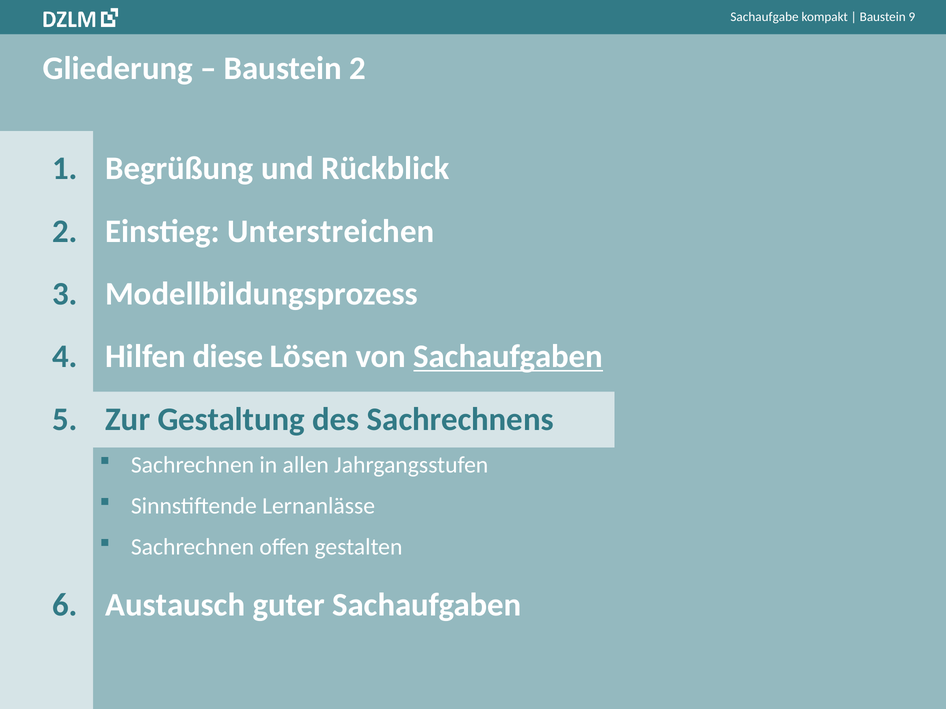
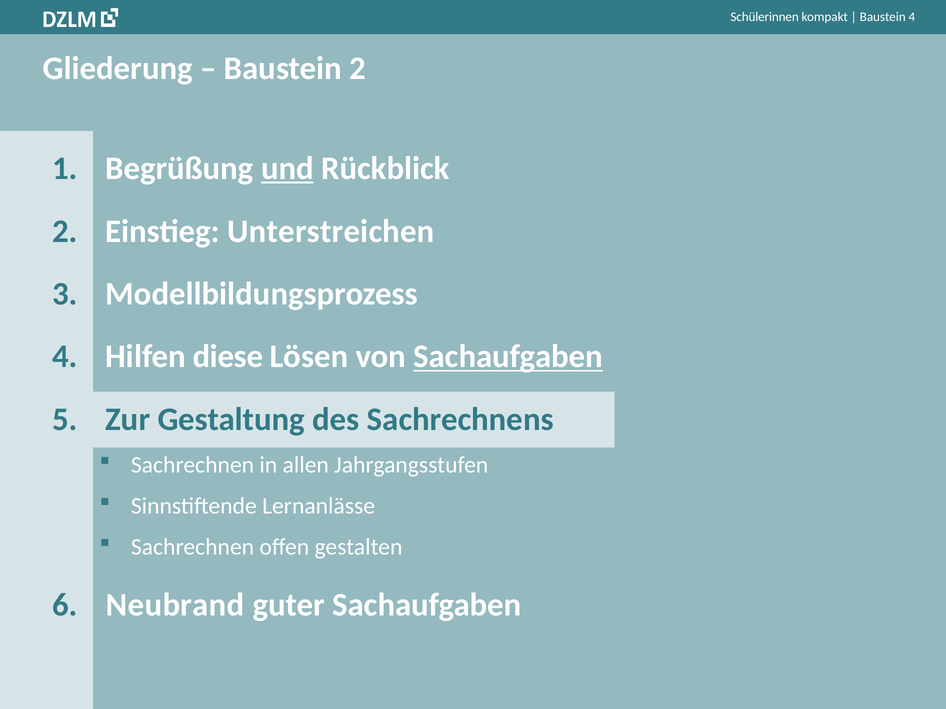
Sachaufgabe: Sachaufgabe -> Schülerinnen (765, 17)
Baustein 9: 9 -> 4 (912, 17)
und underline: none -> present (287, 169)
Austausch: Austausch -> Neubrand (175, 605)
